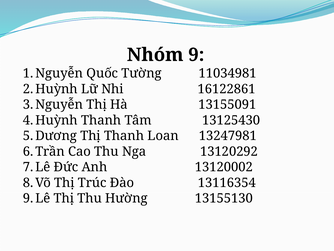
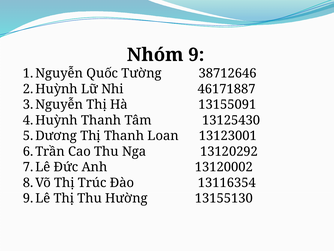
11034981: 11034981 -> 38712646 (228, 73)
16122861: 16122861 -> 46171887 (227, 89)
13247981: 13247981 -> 13123001 (228, 136)
